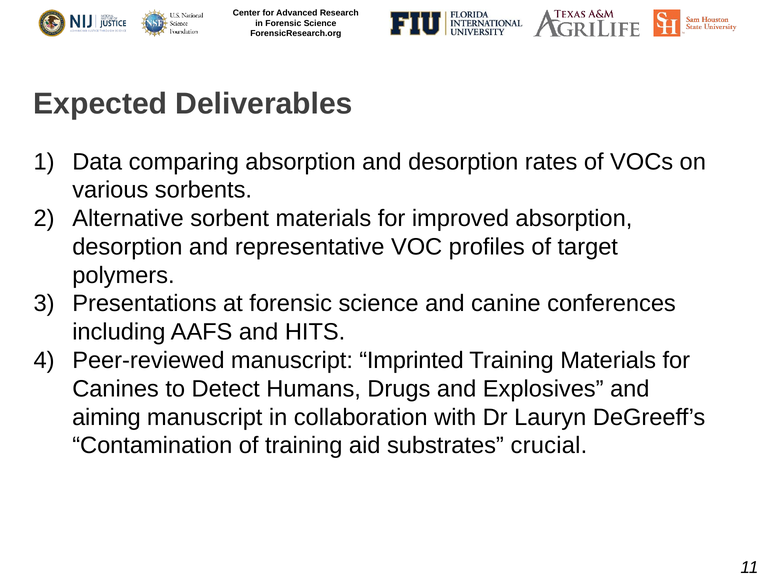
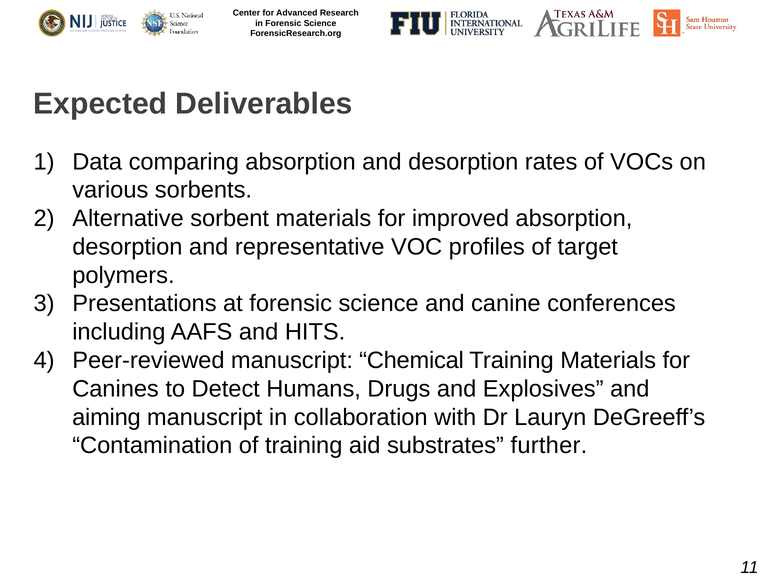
Imprinted: Imprinted -> Chemical (412, 361)
crucial: crucial -> further (549, 446)
